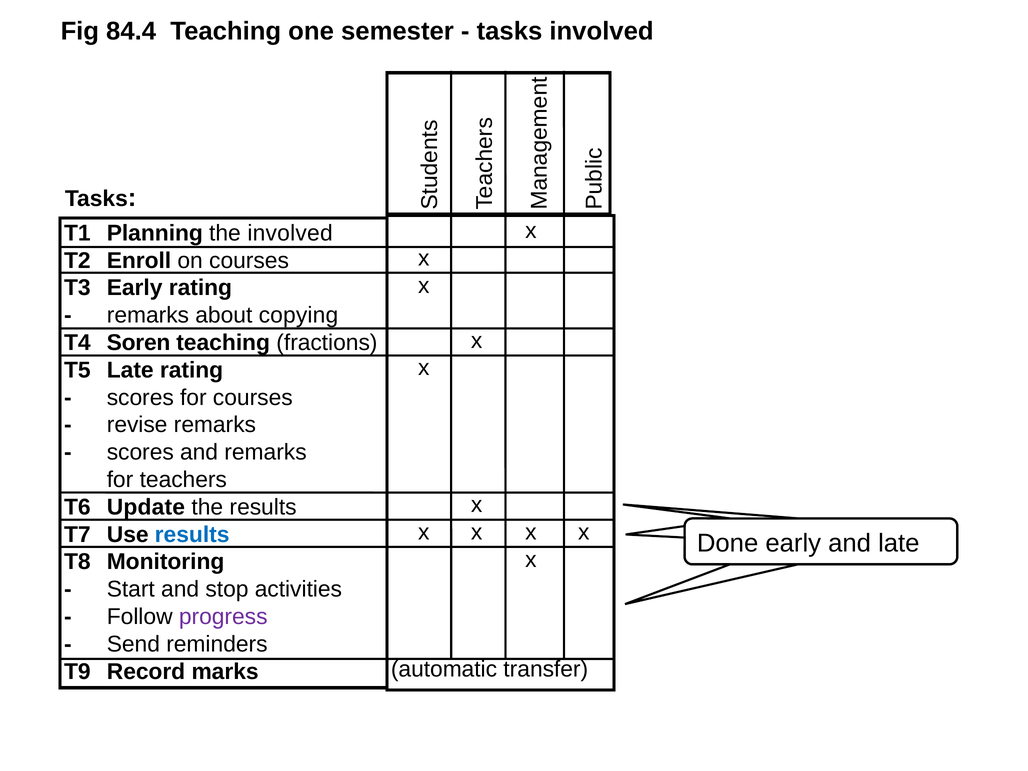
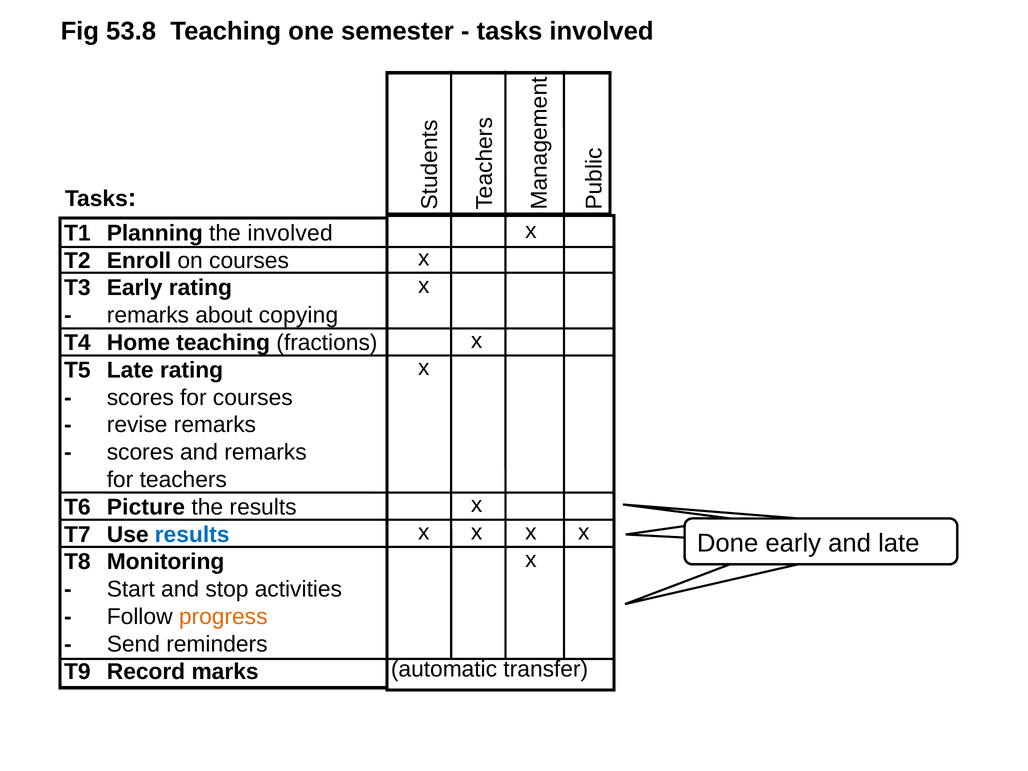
84.4: 84.4 -> 53.8 (131, 31)
Soren: Soren -> Home (138, 343)
Update: Update -> Picture (146, 507)
progress colour: purple -> orange (223, 617)
